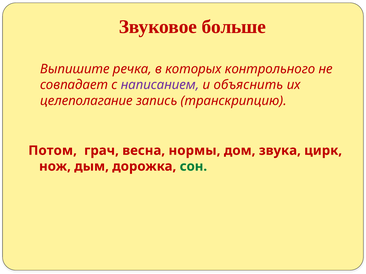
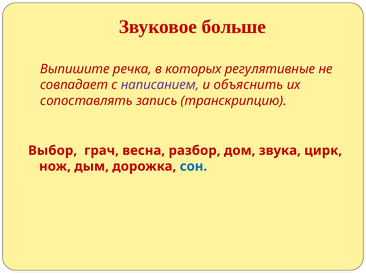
контрольного: контрольного -> регулятивные (270, 69)
целеполагание: целеполагание -> сопоставлять (86, 101)
Потом: Потом -> Выбор (53, 151)
нормы: нормы -> разбор (195, 151)
сон colour: green -> blue (193, 167)
